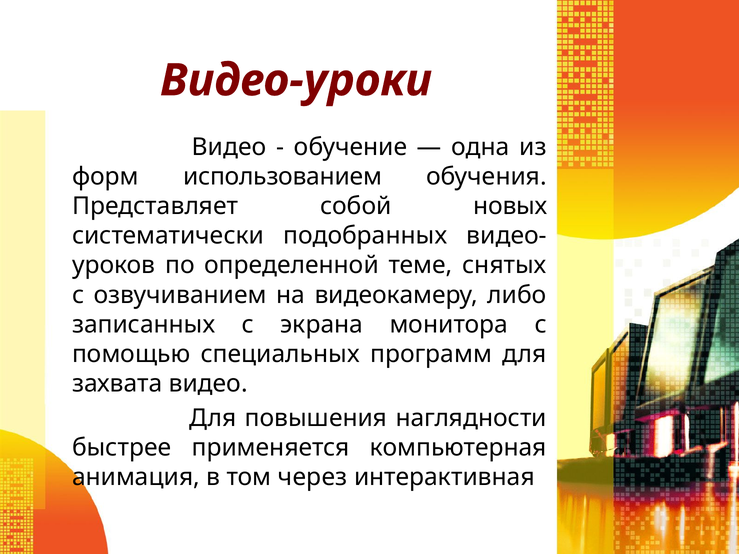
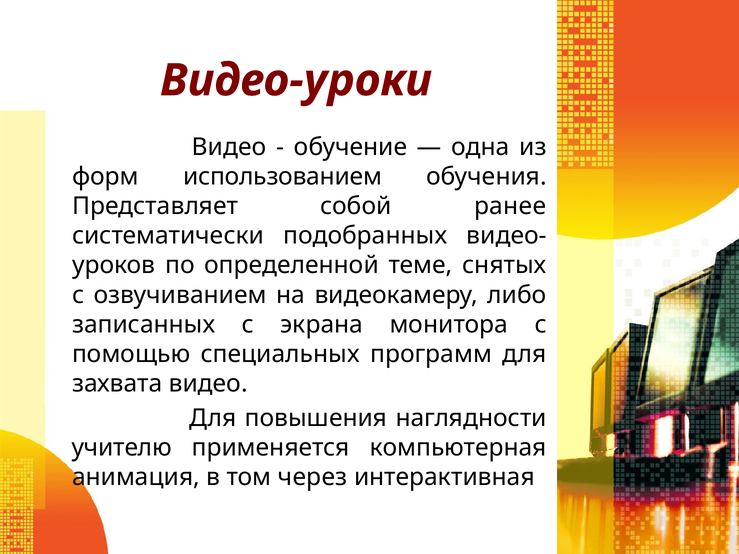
новых: новых -> ранее (510, 206)
быстрее: быстрее -> учителю (122, 448)
